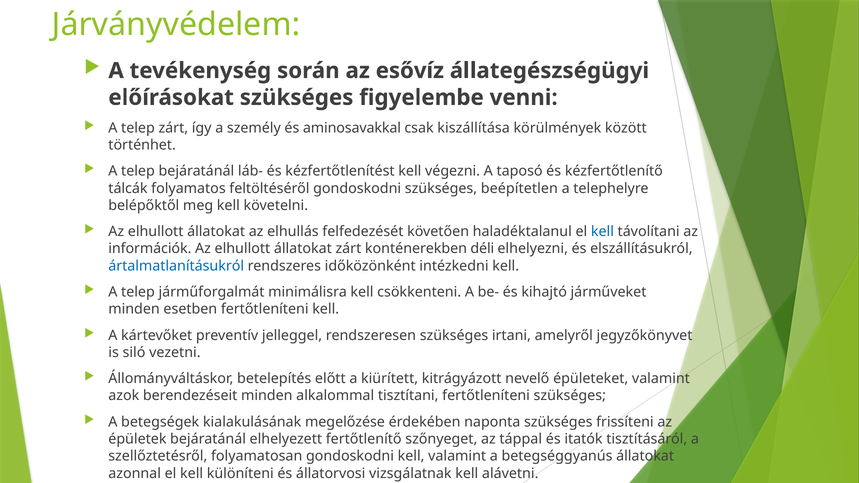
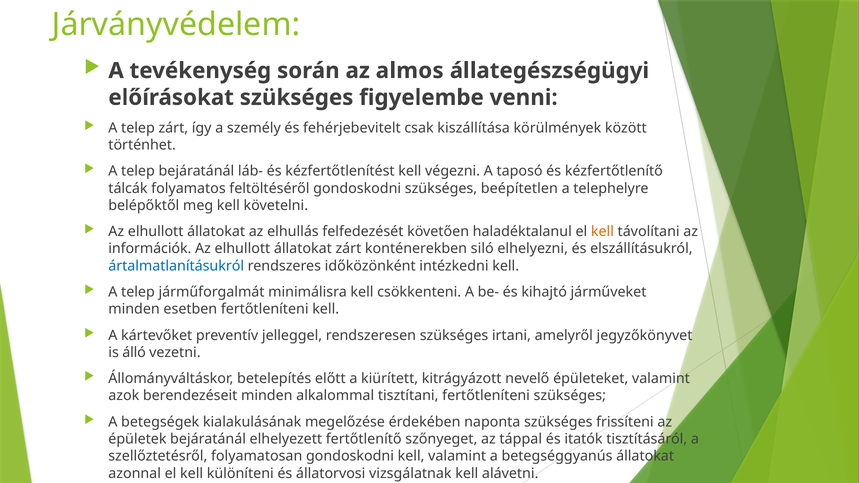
esővíz: esővíz -> almos (410, 71)
aminosavakkal: aminosavakkal -> fehérjebevitelt (352, 128)
kell colour: blue -> orange (602, 232)
déli: déli -> siló (482, 249)
siló: siló -> álló (134, 353)
